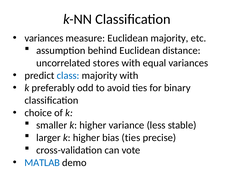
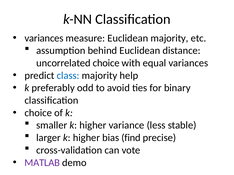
uncorrelated stores: stores -> choice (106, 63)
majority with: with -> help (129, 76)
bias ties: ties -> find (131, 138)
MATLAB colour: blue -> purple (42, 163)
